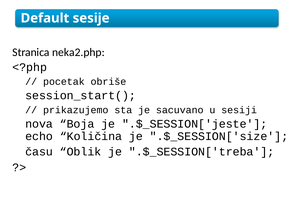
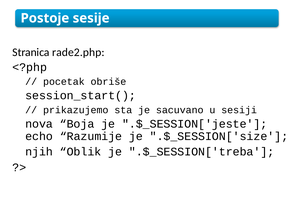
Default: Default -> Postoje (45, 18)
neka2.php: neka2.php -> rade2.php (78, 52)
Količina: Količina -> Razumije (91, 136)
času: času -> njih (39, 151)
